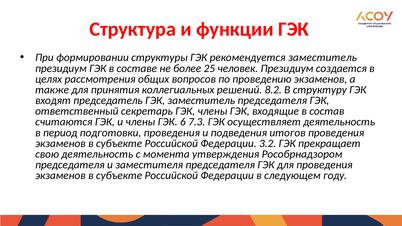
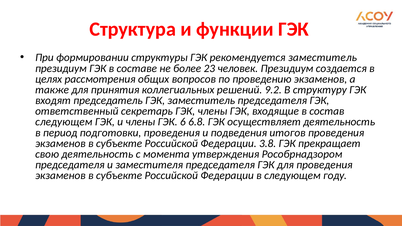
25: 25 -> 23 (209, 68)
8.2: 8.2 -> 9.2 (273, 90)
считаются: считаются -> следующем (64, 122)
7.3: 7.3 -> 6.8 (197, 122)
3.2: 3.2 -> 3.8 (268, 144)
